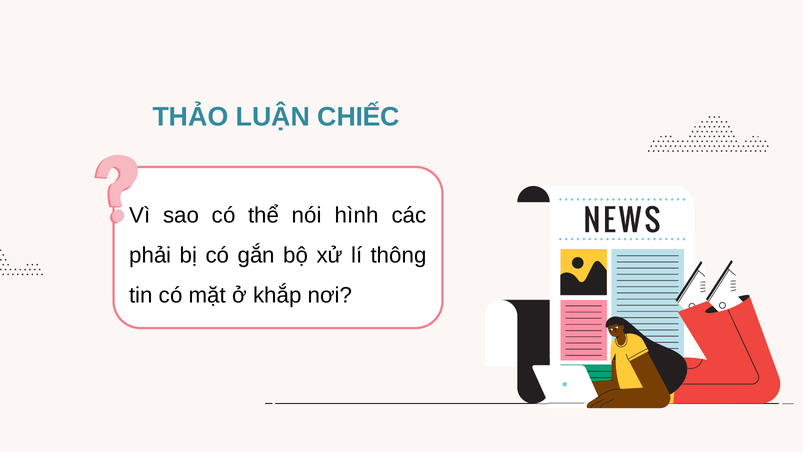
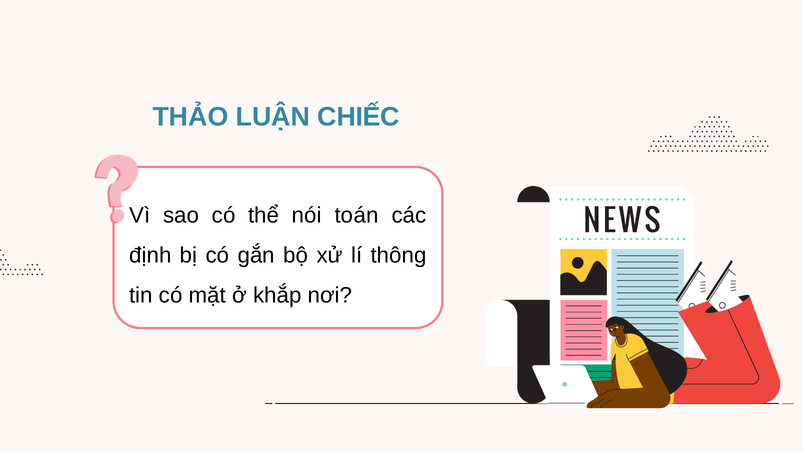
hình: hình -> toán (357, 215)
phải: phải -> định (150, 255)
